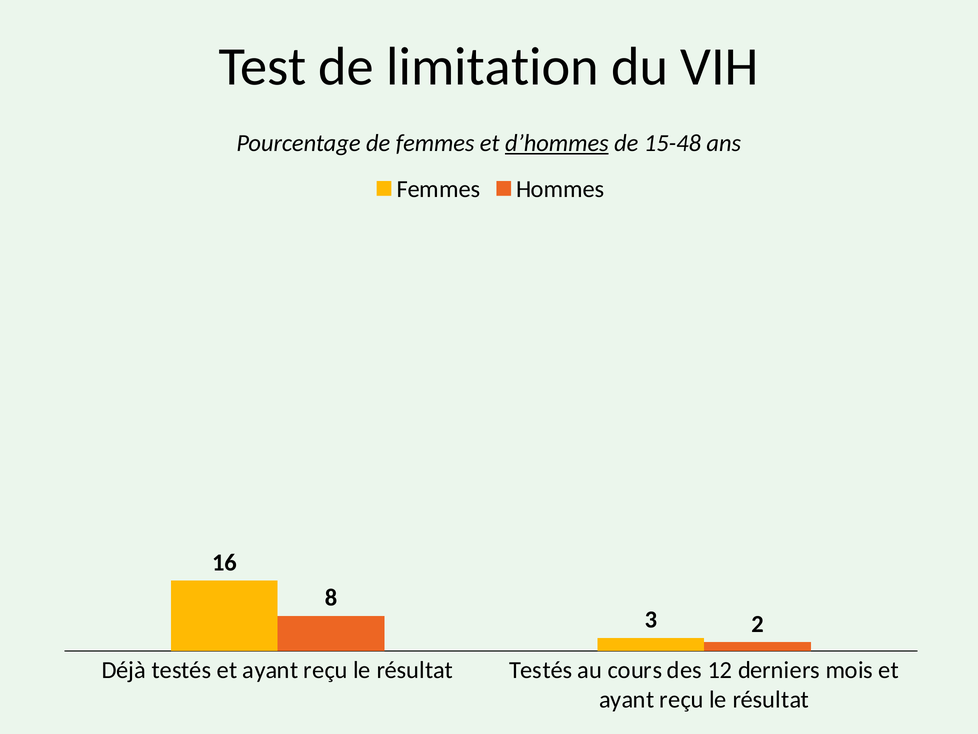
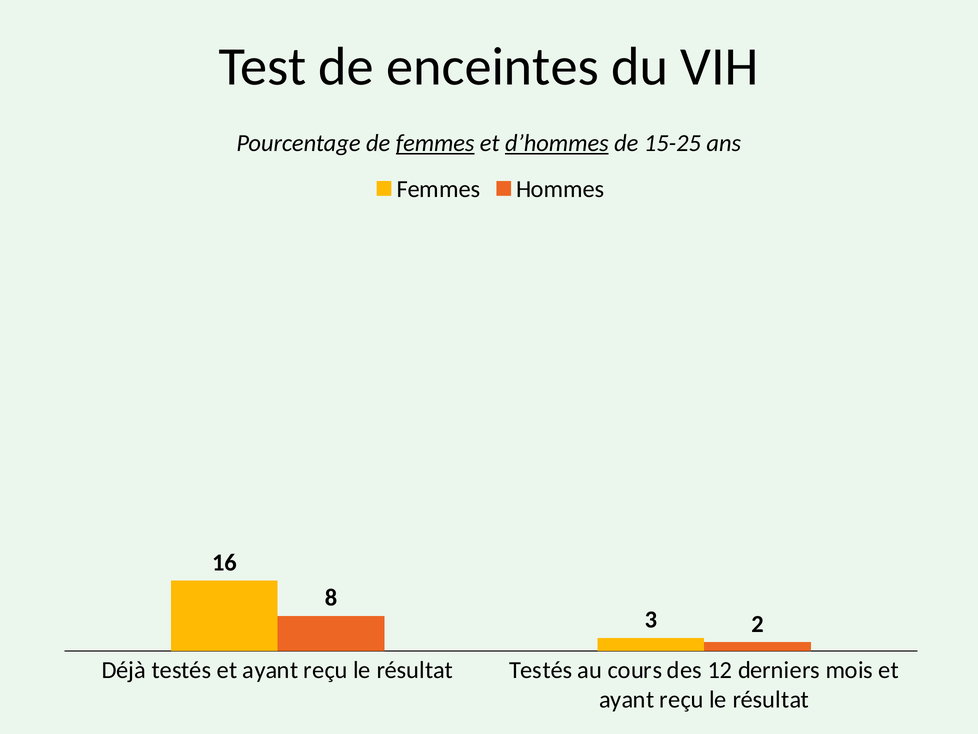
limitation: limitation -> enceintes (492, 67)
femmes underline: none -> present (435, 143)
15-48: 15-48 -> 15-25 (672, 143)
